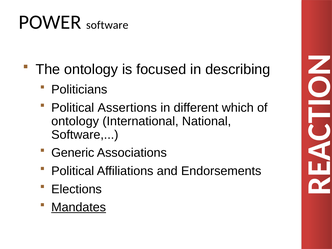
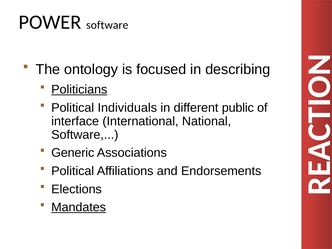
Politicians underline: none -> present (79, 90)
Assertions: Assertions -> Individuals (127, 108)
which: which -> public (238, 108)
ontology: ontology -> interface (75, 121)
